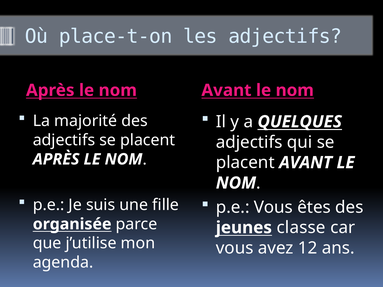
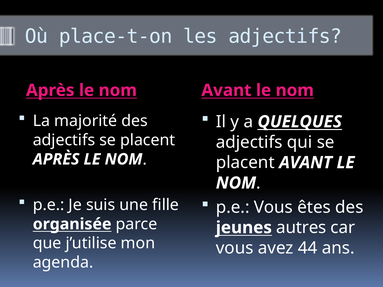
classe: classe -> autres (301, 228)
12: 12 -> 44 (308, 248)
